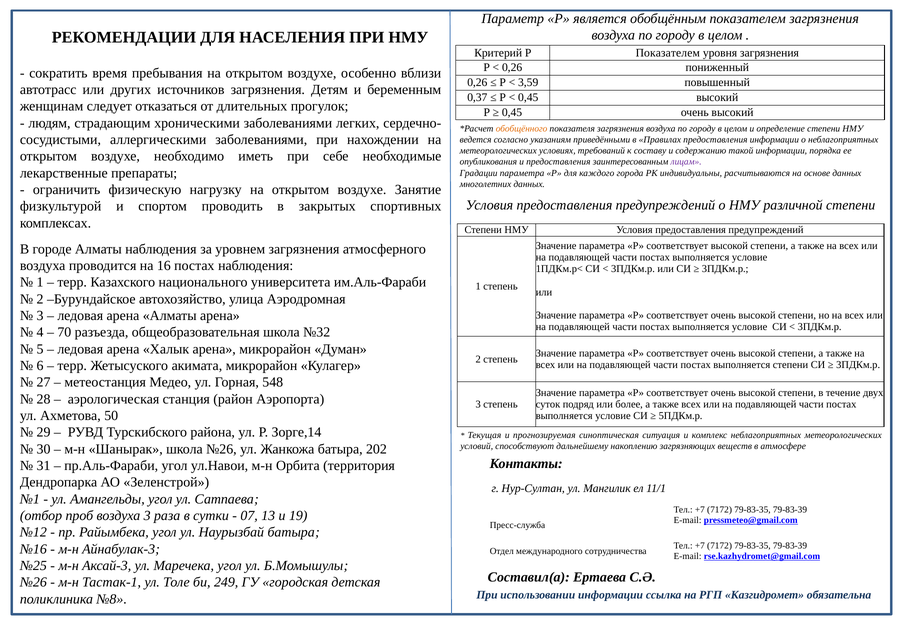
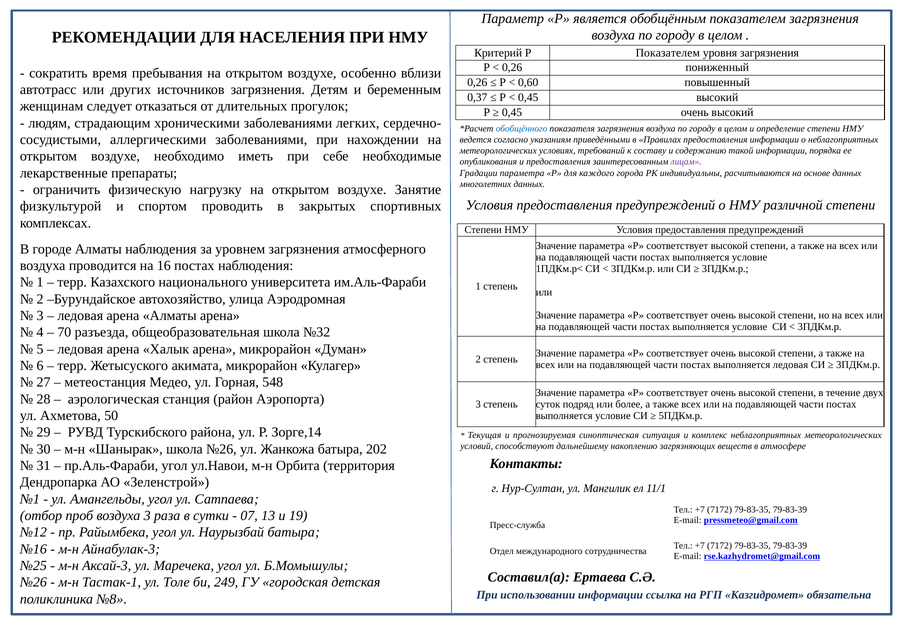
3,59: 3,59 -> 0,60 (528, 83)
обобщённого colour: orange -> blue (522, 129)
выполняется степени: степени -> ледовая (790, 365)
